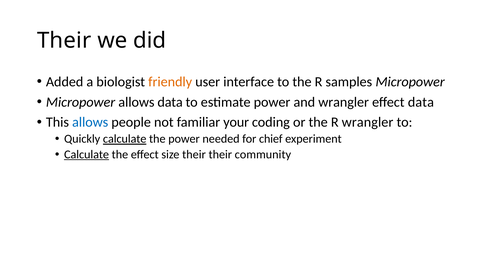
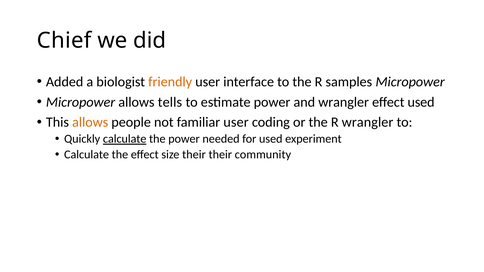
Their: Their -> Chief (64, 41)
allows data: data -> tells (170, 102)
effect data: data -> used (421, 102)
allows colour: blue -> orange (90, 122)
familiar your: your -> user (236, 122)
for chief: chief -> used (271, 139)
Calculate underline: present -> none (87, 155)
